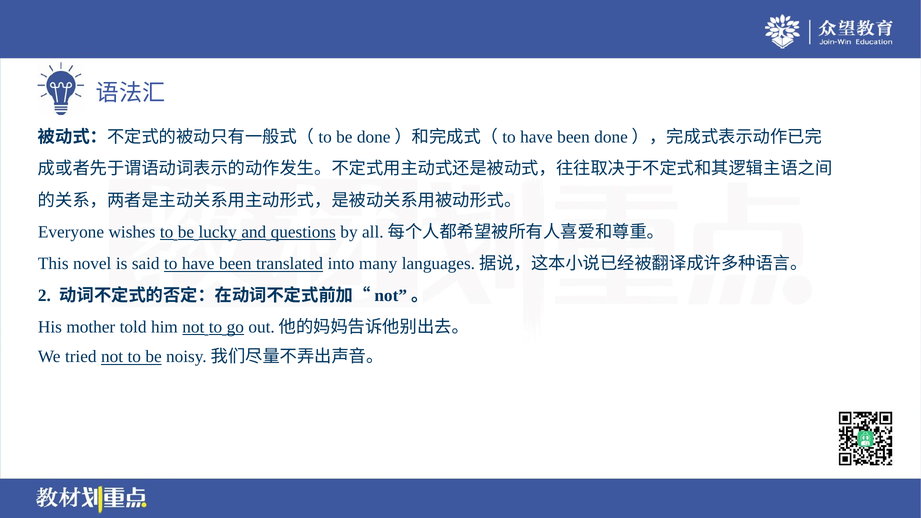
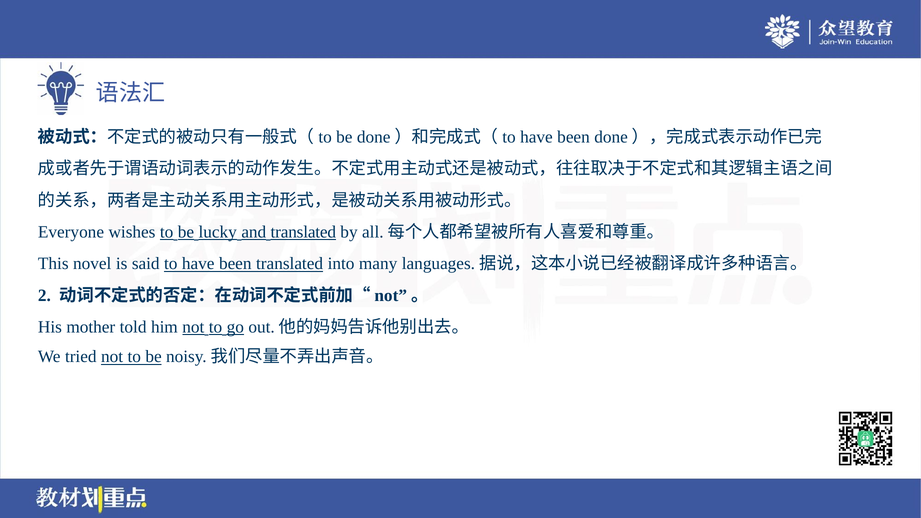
and questions: questions -> translated (303, 232)
